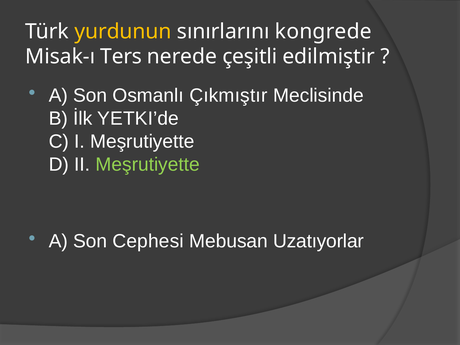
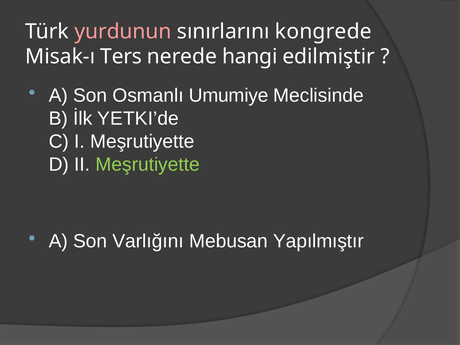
yurdunun colour: yellow -> pink (123, 31)
çeşitli: çeşitli -> hangi (250, 57)
Çıkmıştır: Çıkmıştır -> Umumiye (229, 96)
Cephesi: Cephesi -> Varlığını (148, 241)
Uzatıyorlar: Uzatıyorlar -> Yapılmıştır (318, 241)
